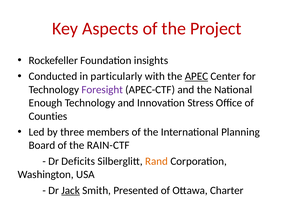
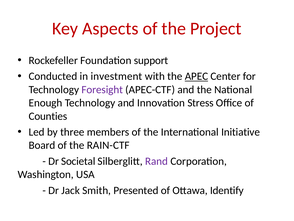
insights: insights -> support (151, 60)
particularly: particularly -> investment (116, 76)
Planning: Planning -> Initiative (241, 132)
Deficits: Deficits -> Societal (78, 161)
Rand colour: orange -> purple (157, 161)
Jack underline: present -> none (71, 190)
Charter: Charter -> Identify (227, 190)
